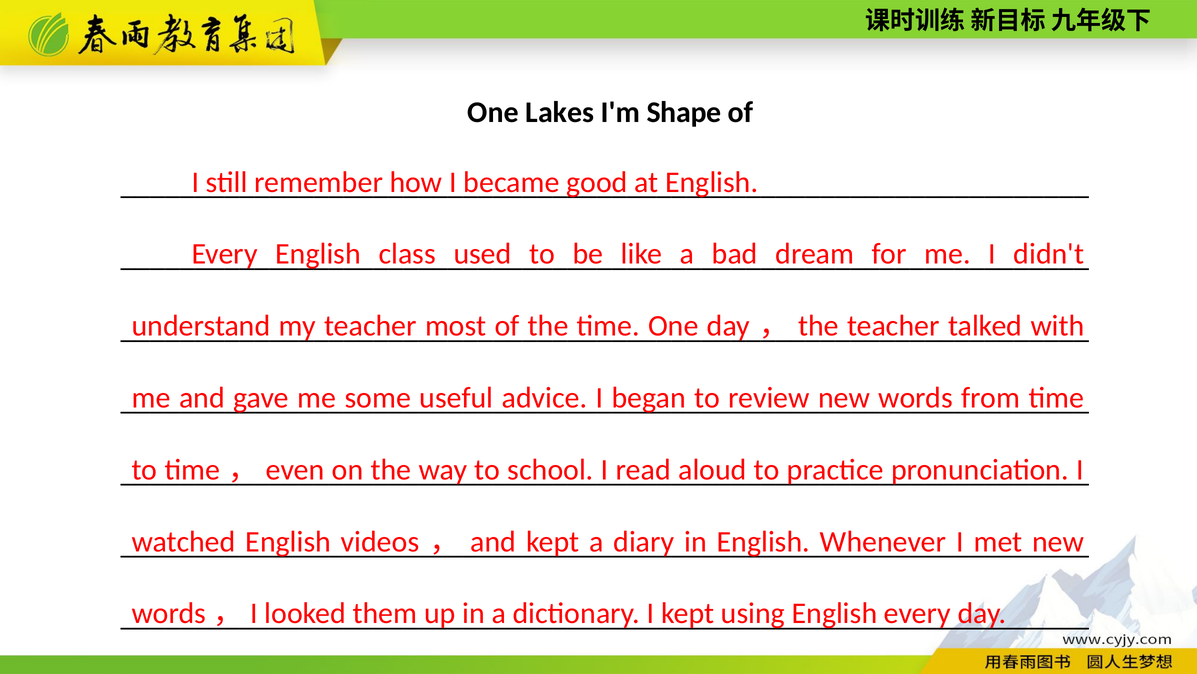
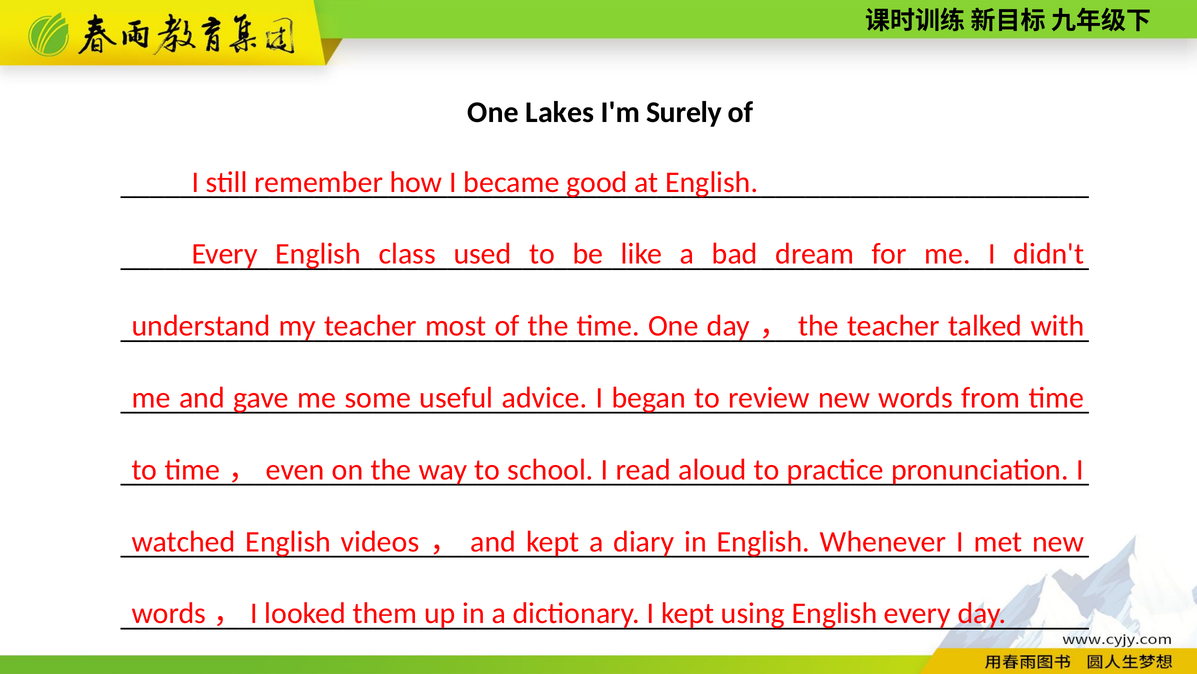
Shape: Shape -> Surely (684, 112)
